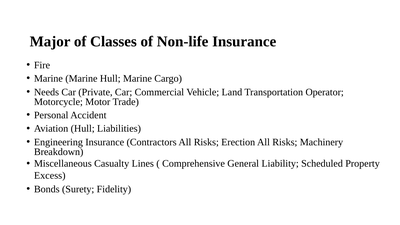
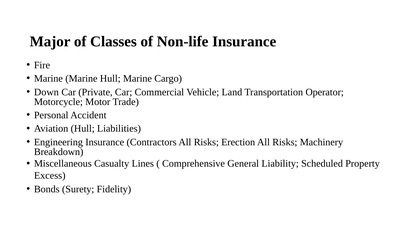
Needs: Needs -> Down (46, 92)
